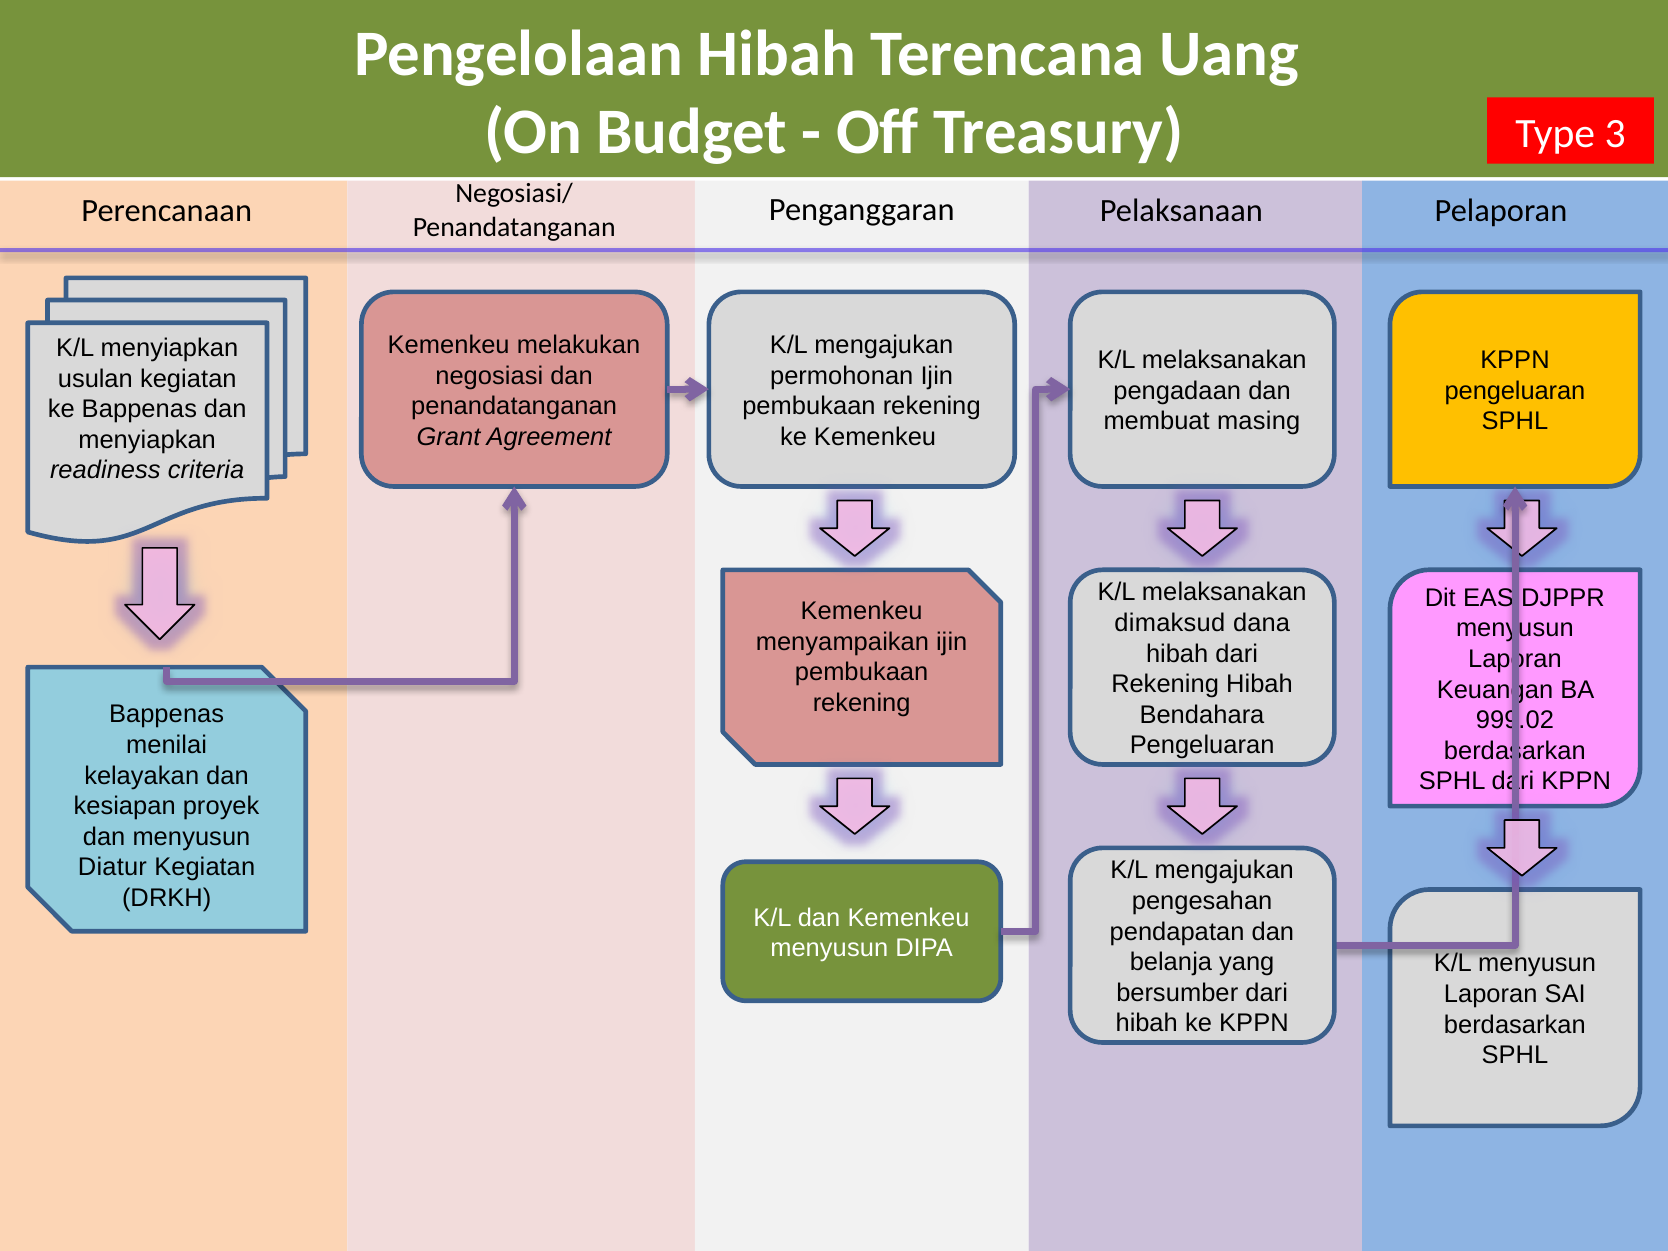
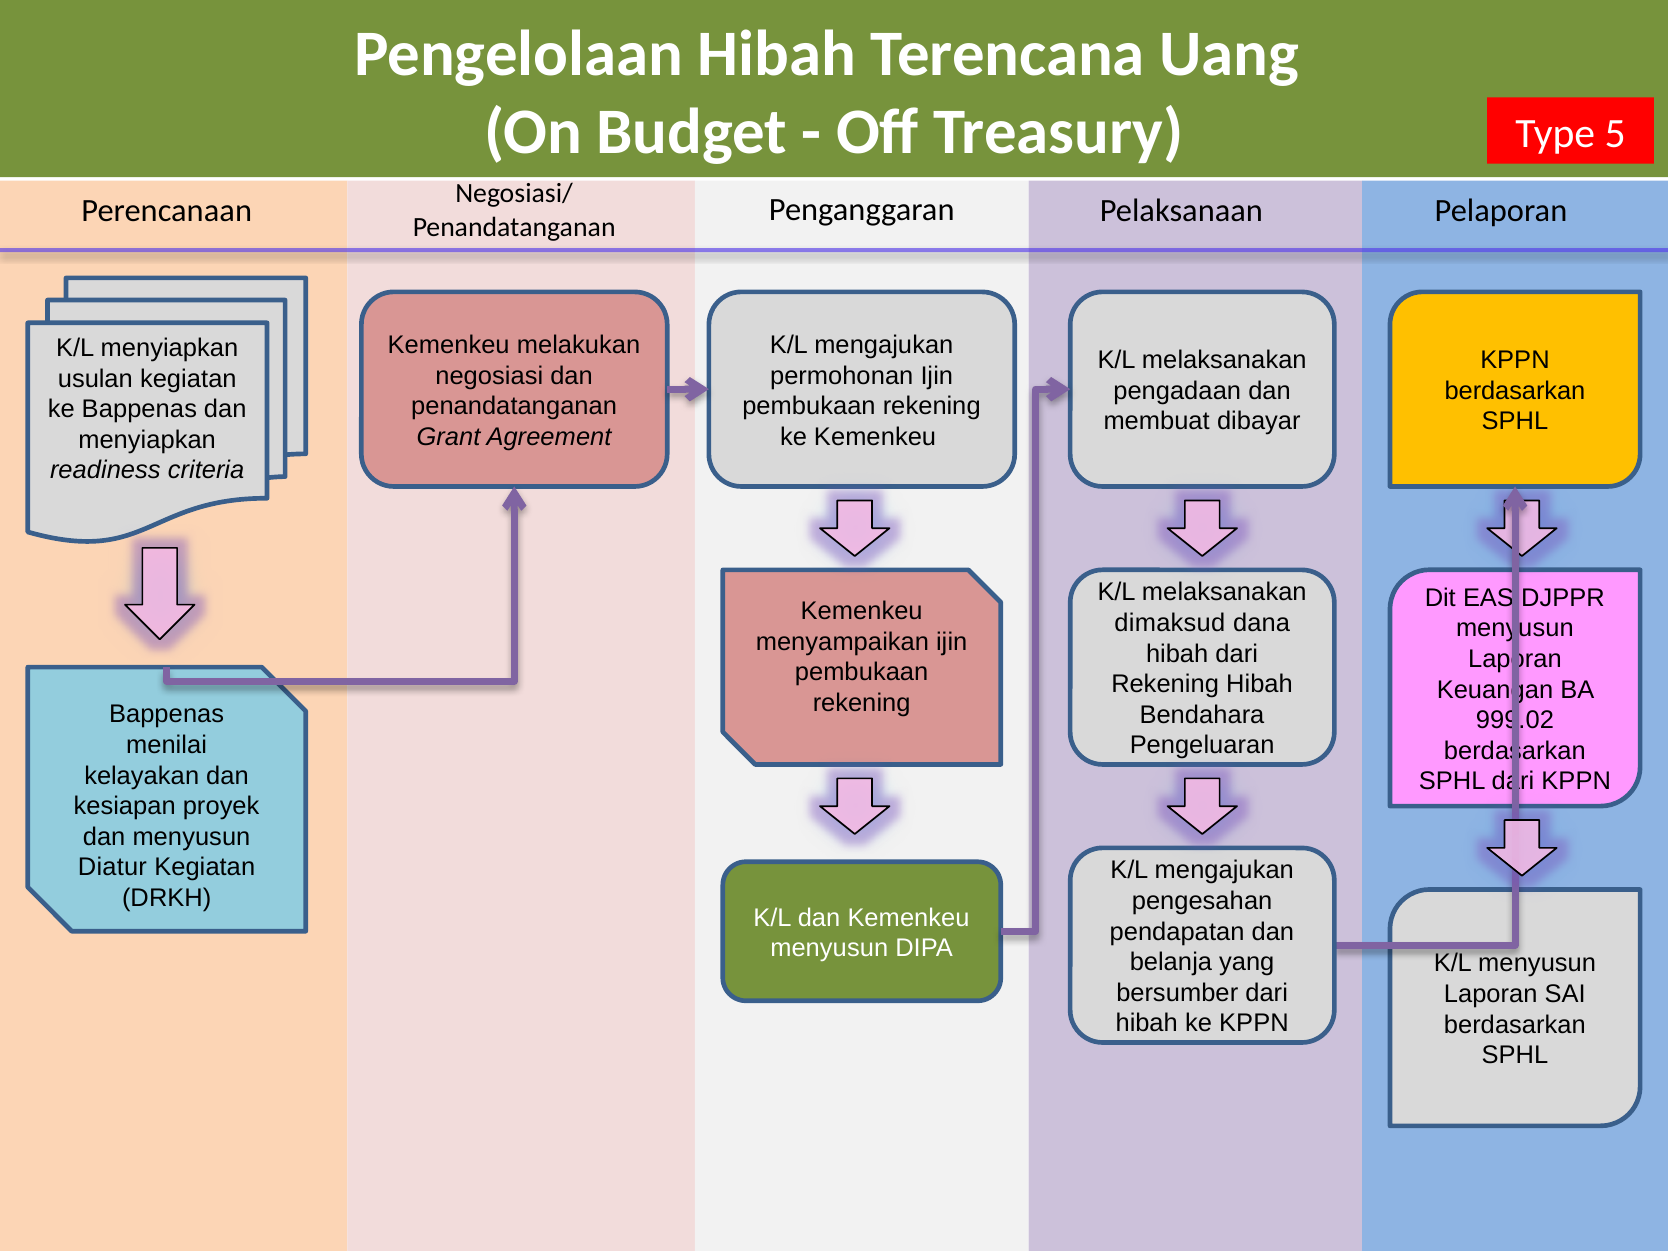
3: 3 -> 5 (1615, 133)
pengeluaran: pengeluaran -> berdasarkan (1515, 391)
masing: masing -> dibayar (1259, 422)
